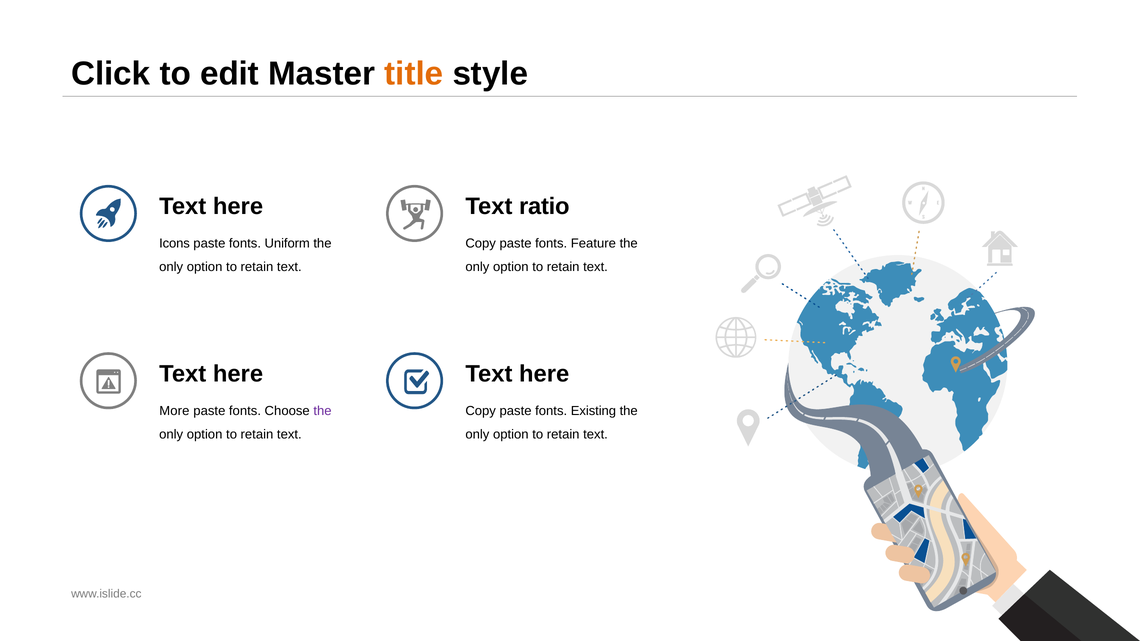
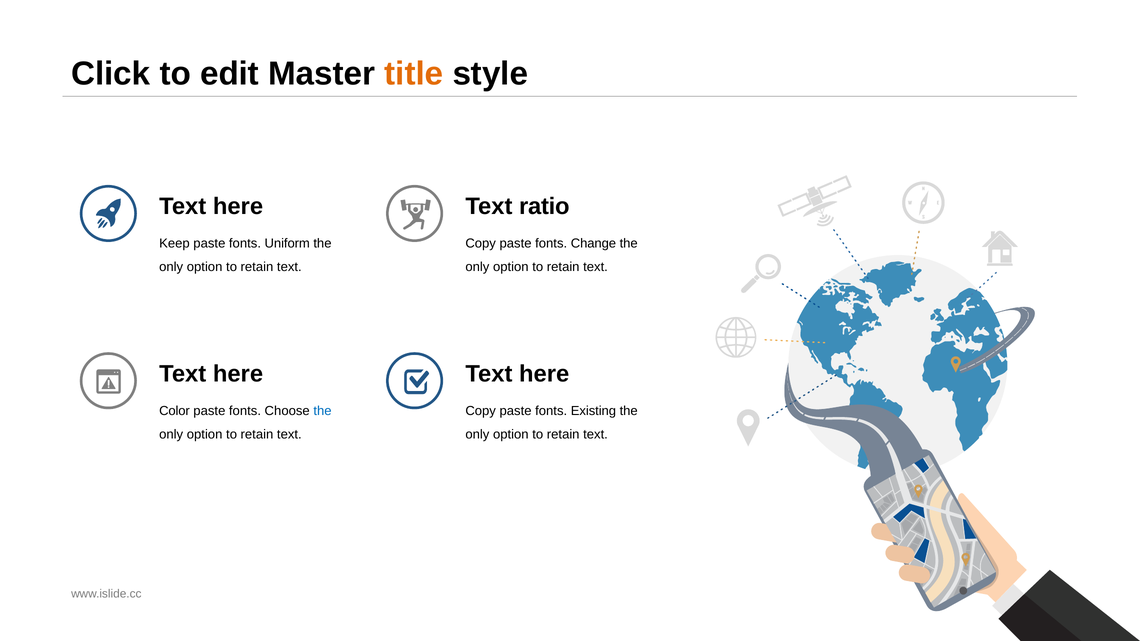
Icons: Icons -> Keep (174, 243)
Feature: Feature -> Change (593, 243)
More: More -> Color (175, 411)
the colour: purple -> blue (322, 411)
